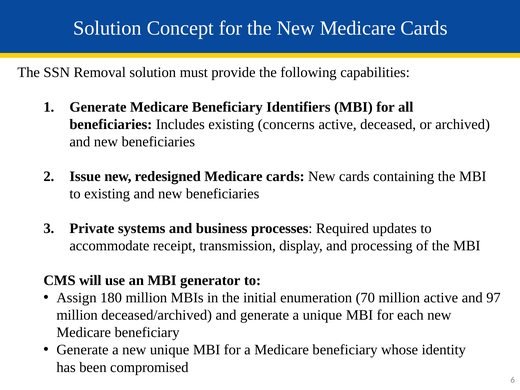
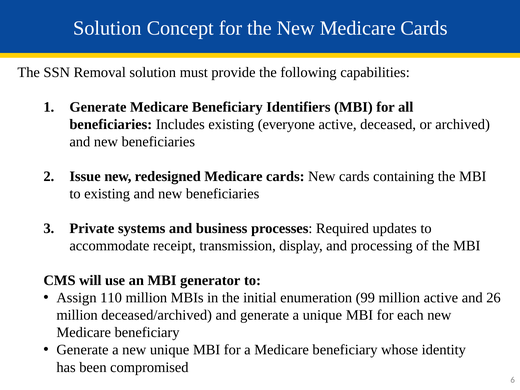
concerns: concerns -> everyone (286, 124)
180: 180 -> 110 (111, 298)
70: 70 -> 99 (365, 298)
97: 97 -> 26 (493, 298)
